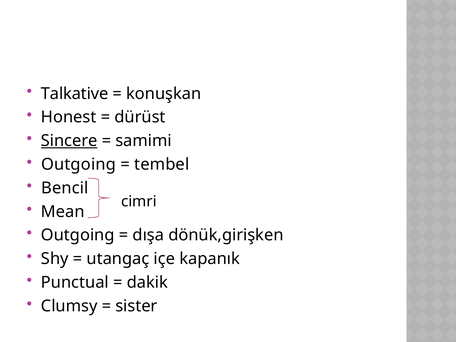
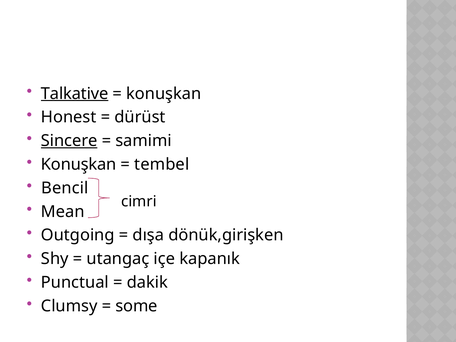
Talkative underline: none -> present (75, 94)
Outgoing: Outgoing -> Konuşkan (79, 164)
sister: sister -> some (137, 306)
